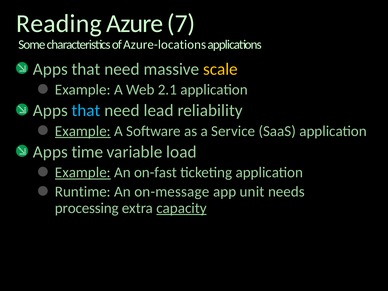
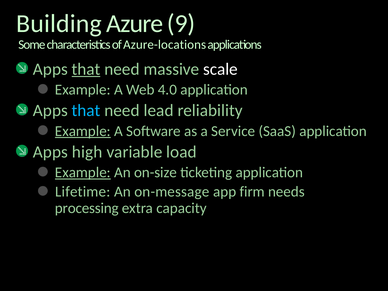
Reading: Reading -> Building (59, 24)
7: 7 -> 9 (181, 24)
that underline: none -> present (86, 69)
scale colour: yellow -> white (220, 69)
2.1: 2.1 -> 4.0 (167, 90)
time: time -> high (87, 152)
on-fast: on-fast -> on-size (155, 172)
Runtime: Runtime -> Lifetime (83, 192)
unit: unit -> firm (252, 192)
capacity underline: present -> none (182, 208)
